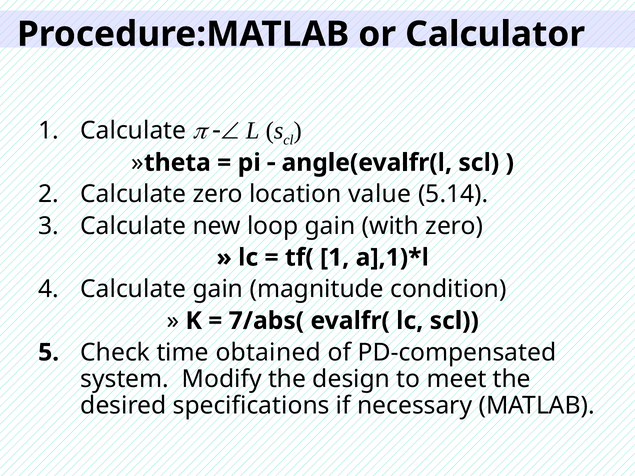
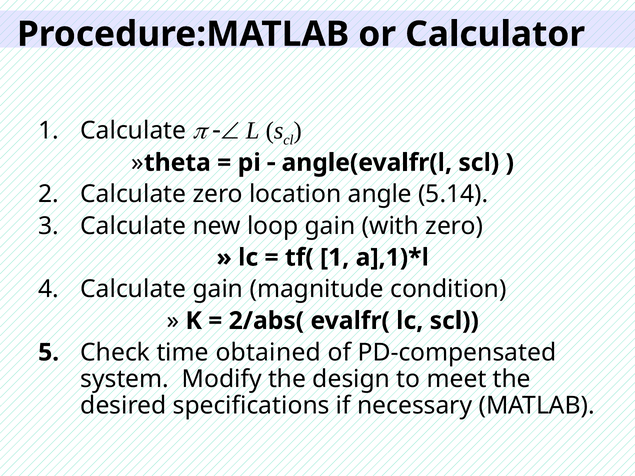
value: value -> angle (380, 194)
7/abs(: 7/abs( -> 2/abs( (266, 321)
